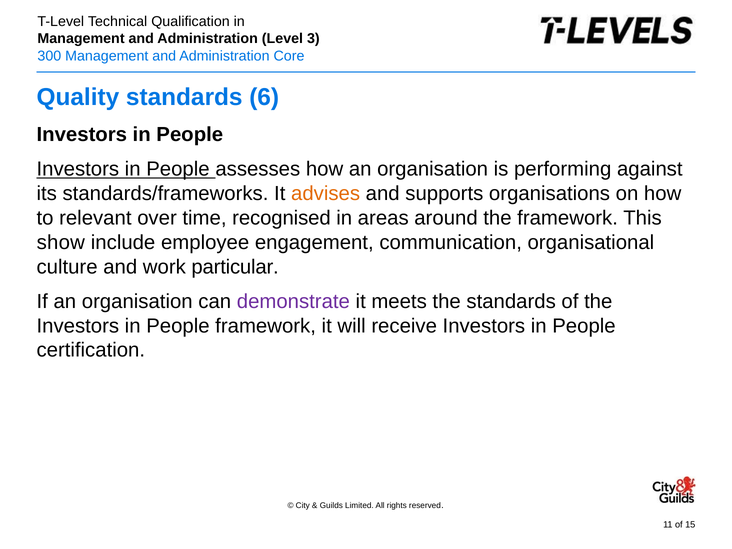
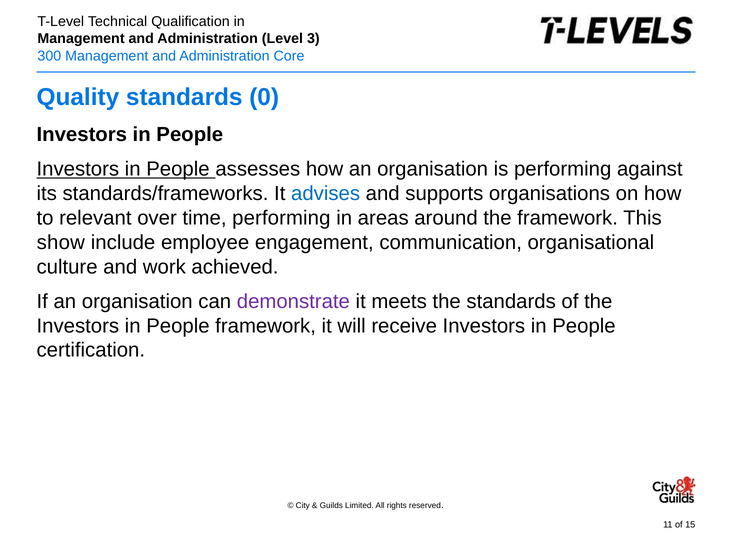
6: 6 -> 0 (264, 97)
advises colour: orange -> blue (326, 194)
time recognised: recognised -> performing (281, 218)
particular: particular -> achieved (235, 267)
